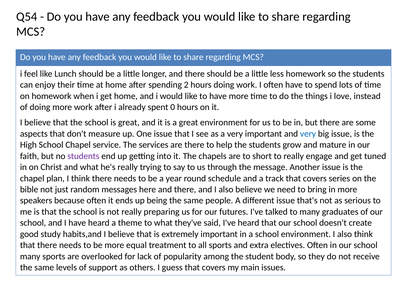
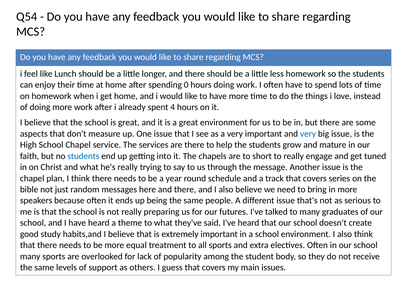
2: 2 -> 0 (186, 85)
0: 0 -> 4 (173, 107)
students colour: purple -> blue (83, 156)
